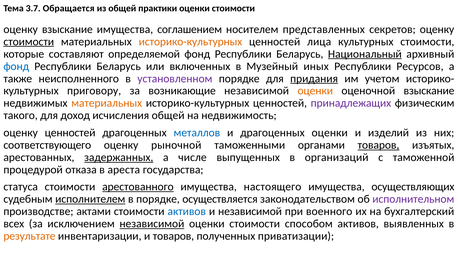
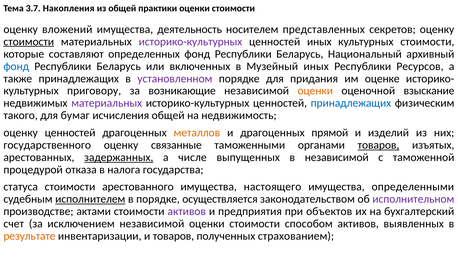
Обращается: Обращается -> Накопления (69, 8)
оценку взыскание: взыскание -> вложений (67, 29)
соглашением: соглашением -> деятельность (190, 29)
историко-культурных colour: orange -> purple (190, 42)
ценностей лица: лица -> иных (319, 42)
определяемой: определяемой -> определенных (144, 54)
Национальный underline: present -> none (365, 54)
также неисполненного: неисполненного -> принадлежащих (79, 79)
придания underline: present -> none (314, 79)
учетом: учетом -> оценке (382, 79)
материальных colour: orange -> purple (107, 103)
принадлежащих colour: purple -> blue (351, 103)
доход: доход -> бумаг (75, 116)
металлов colour: blue -> orange (197, 133)
драгоценных оценки: оценки -> прямой (330, 133)
соответствующего: соответствующего -> государственного (47, 145)
рыночной: рыночной -> связанные (176, 145)
в организаций: организаций -> независимой (337, 158)
ареста: ареста -> налога (124, 170)
арестованного underline: present -> none (138, 187)
осуществляющих: осуществляющих -> определенными (413, 187)
активов colour: blue -> purple (187, 212)
и независимой: независимой -> предприятия (250, 212)
военного: военного -> объектов (329, 212)
всех: всех -> счет (14, 224)
независимой underline: present -> none (152, 224)
приватизации: приватизации -> страхованием (296, 237)
